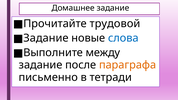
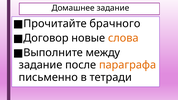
трудовой: трудовой -> брачного (115, 24)
Задание: Задание -> Договор (46, 38)
слова colour: blue -> orange (123, 38)
